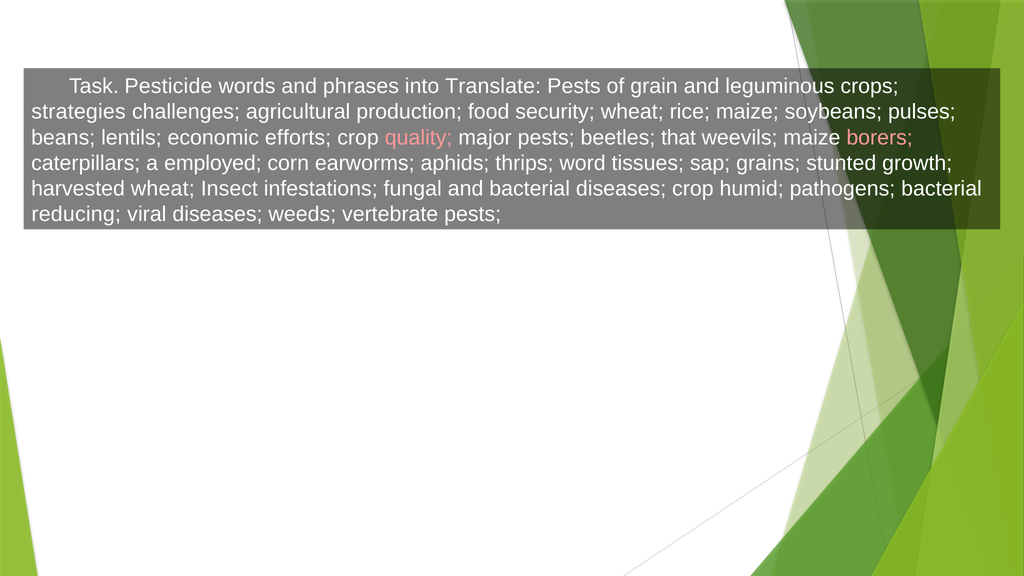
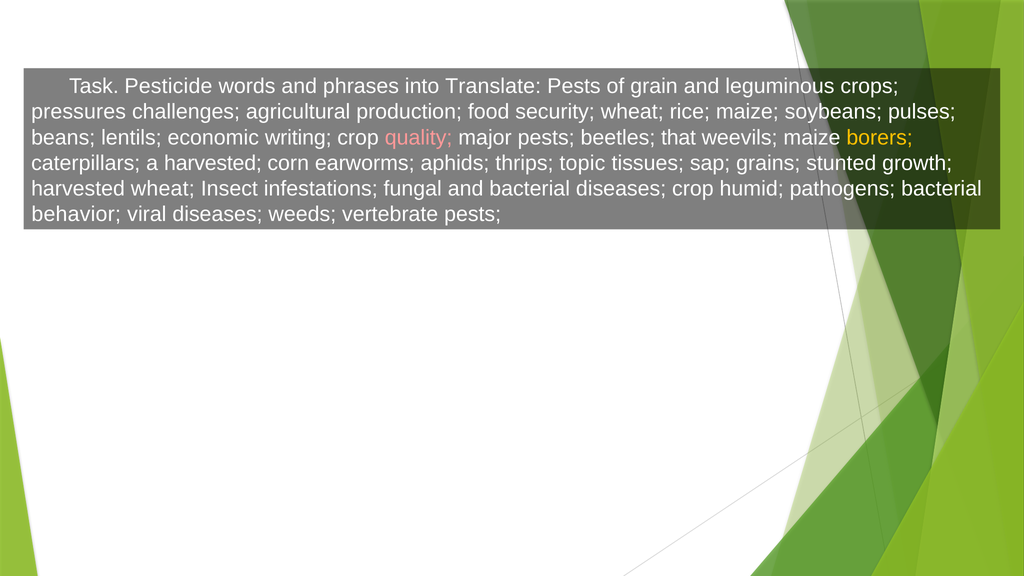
strategies: strategies -> pressures (79, 112)
efforts: efforts -> writing (298, 137)
borers colour: pink -> yellow (880, 137)
a employed: employed -> harvested (213, 163)
word: word -> topic (582, 163)
reducing: reducing -> behavior (76, 214)
